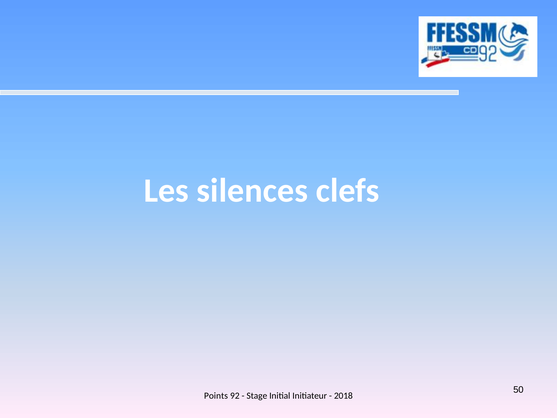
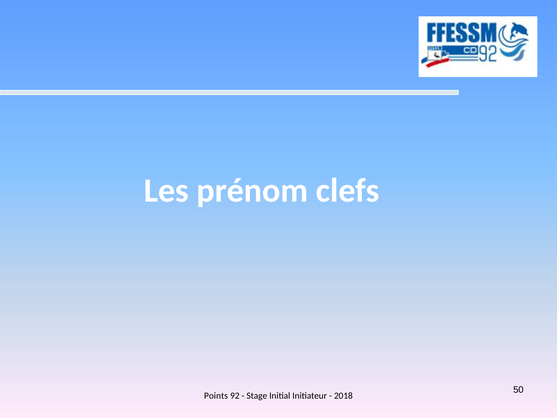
silences: silences -> prénom (252, 190)
